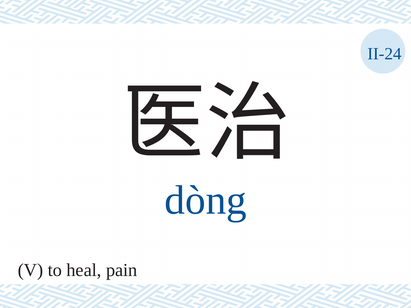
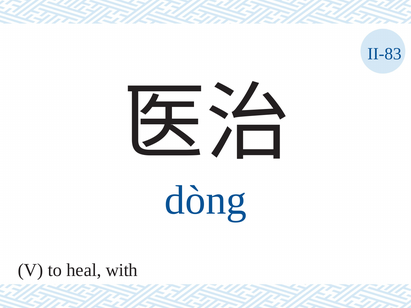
II-24: II-24 -> II-83 (384, 54)
pain: pain -> with (122, 270)
